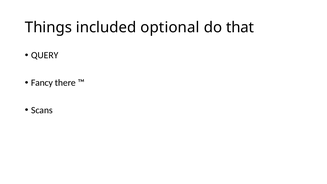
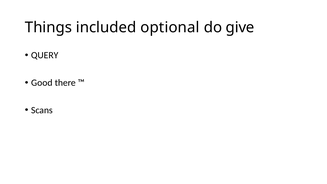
that: that -> give (240, 27)
Fancy: Fancy -> Good (42, 83)
